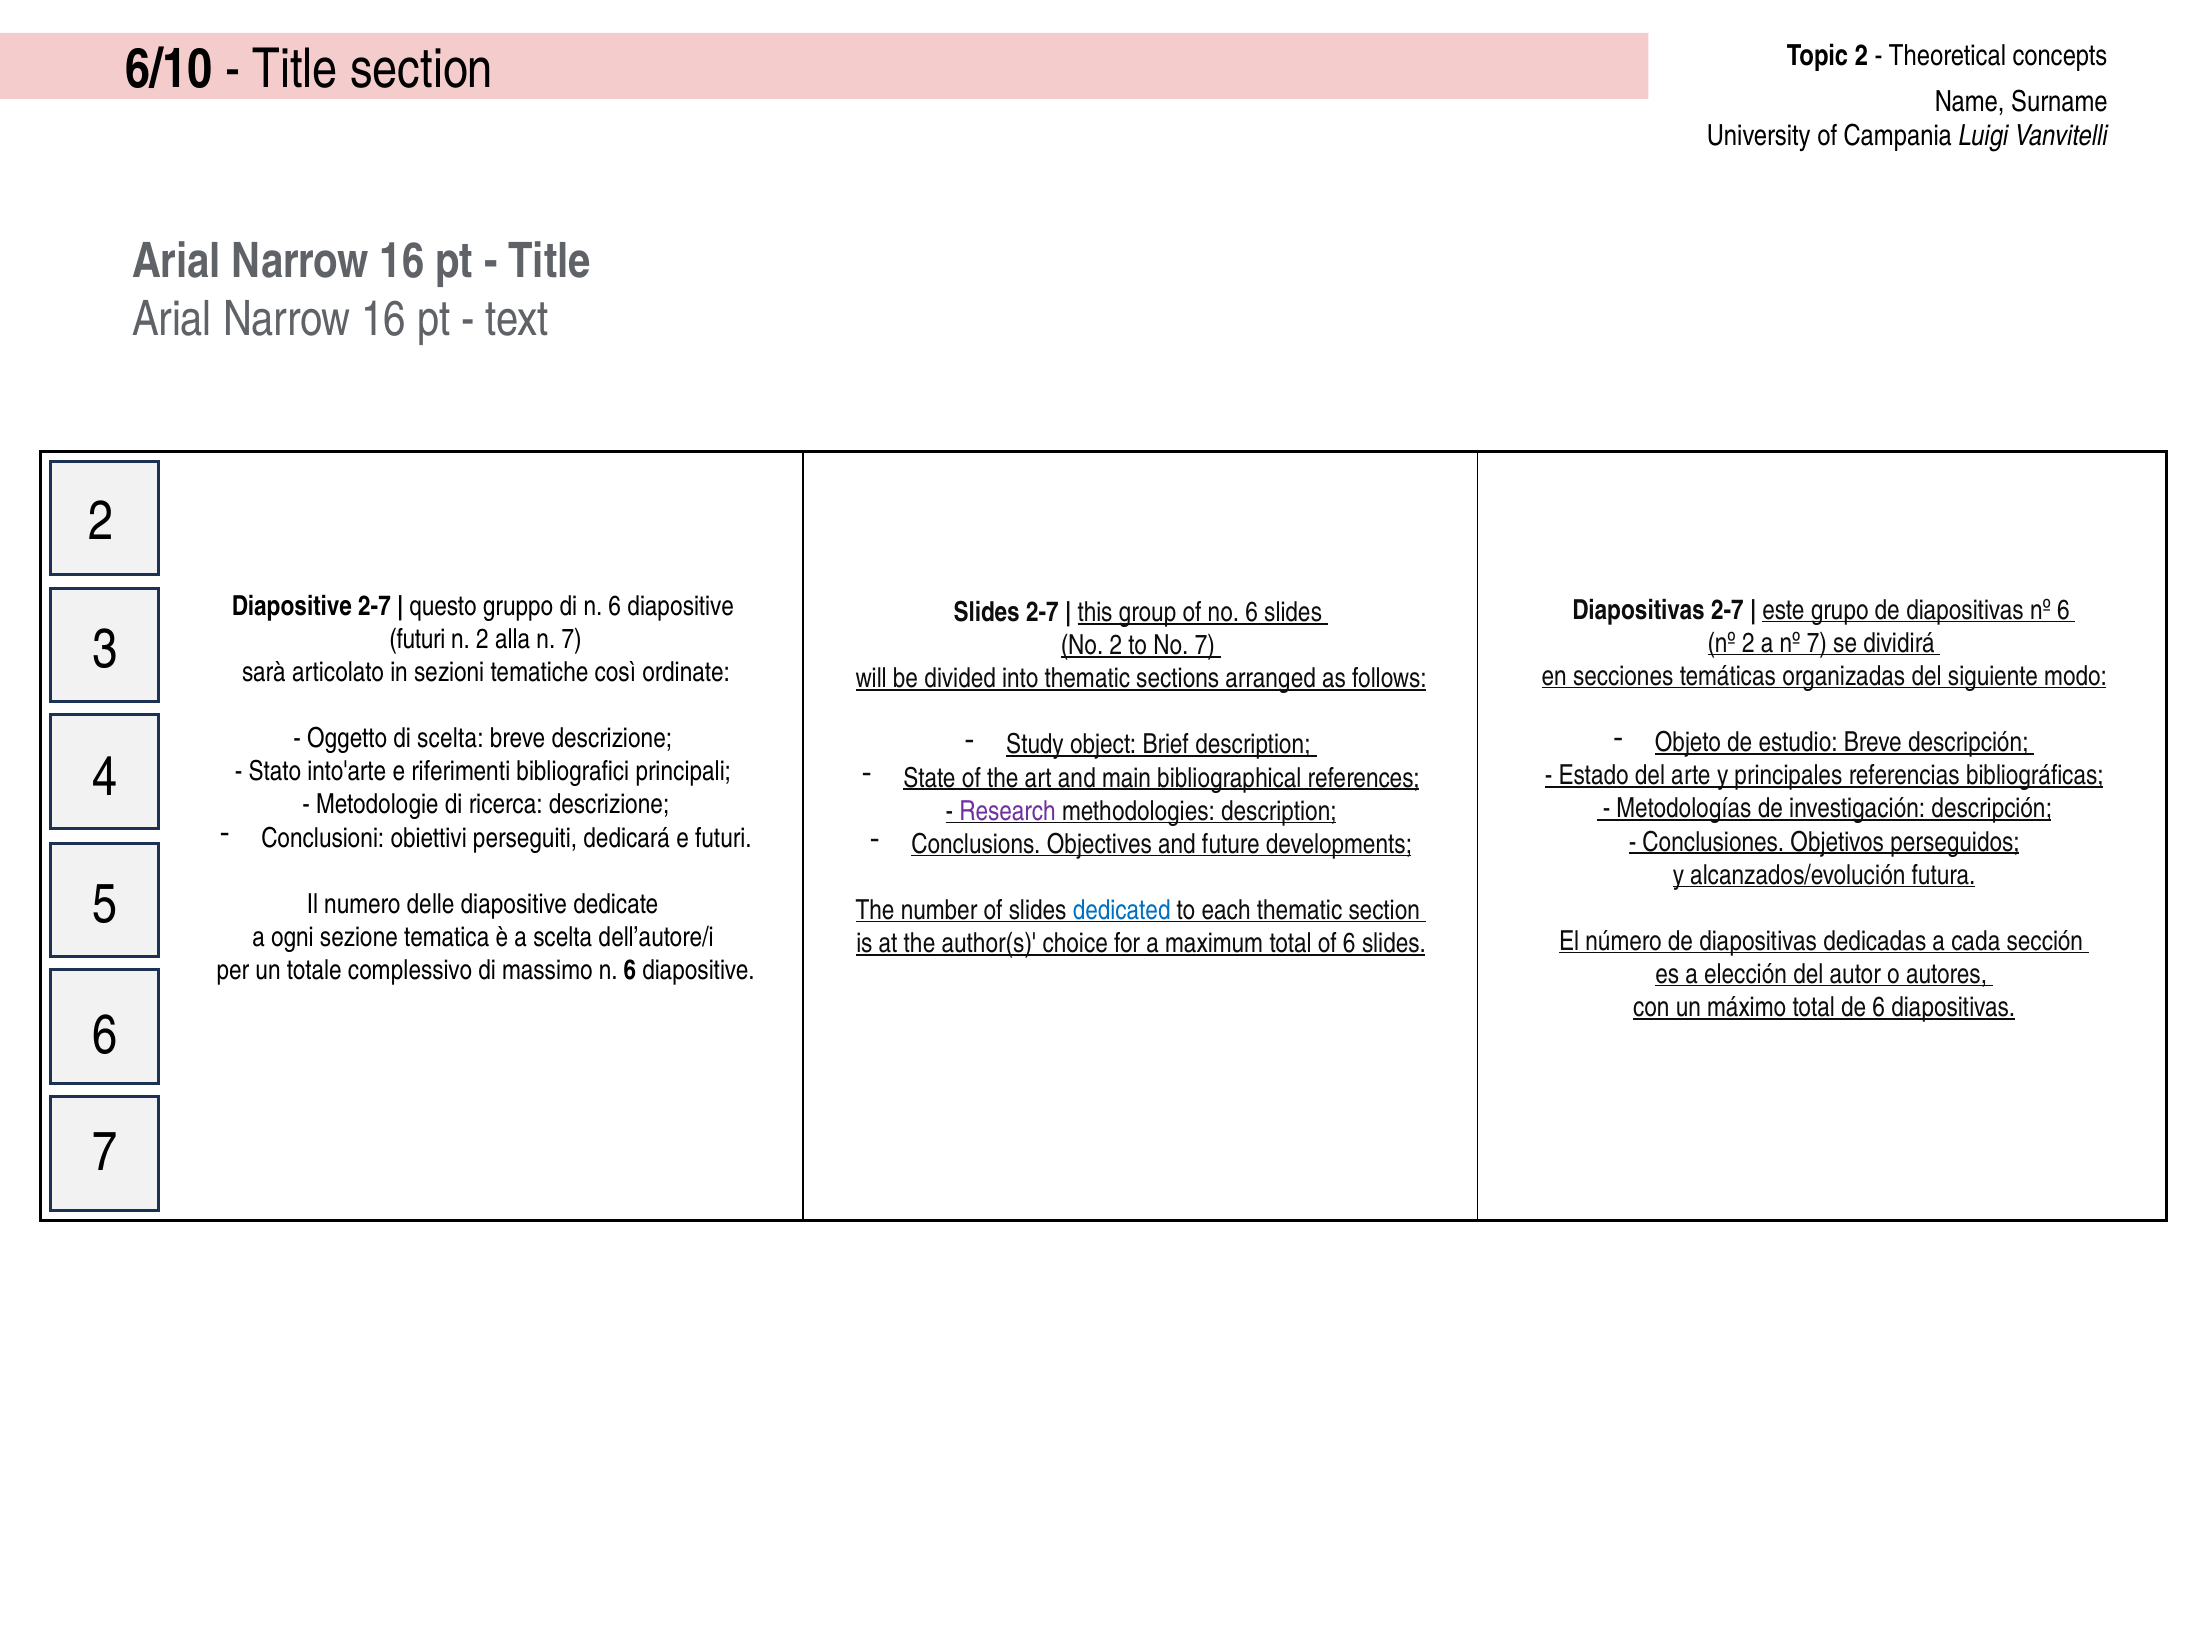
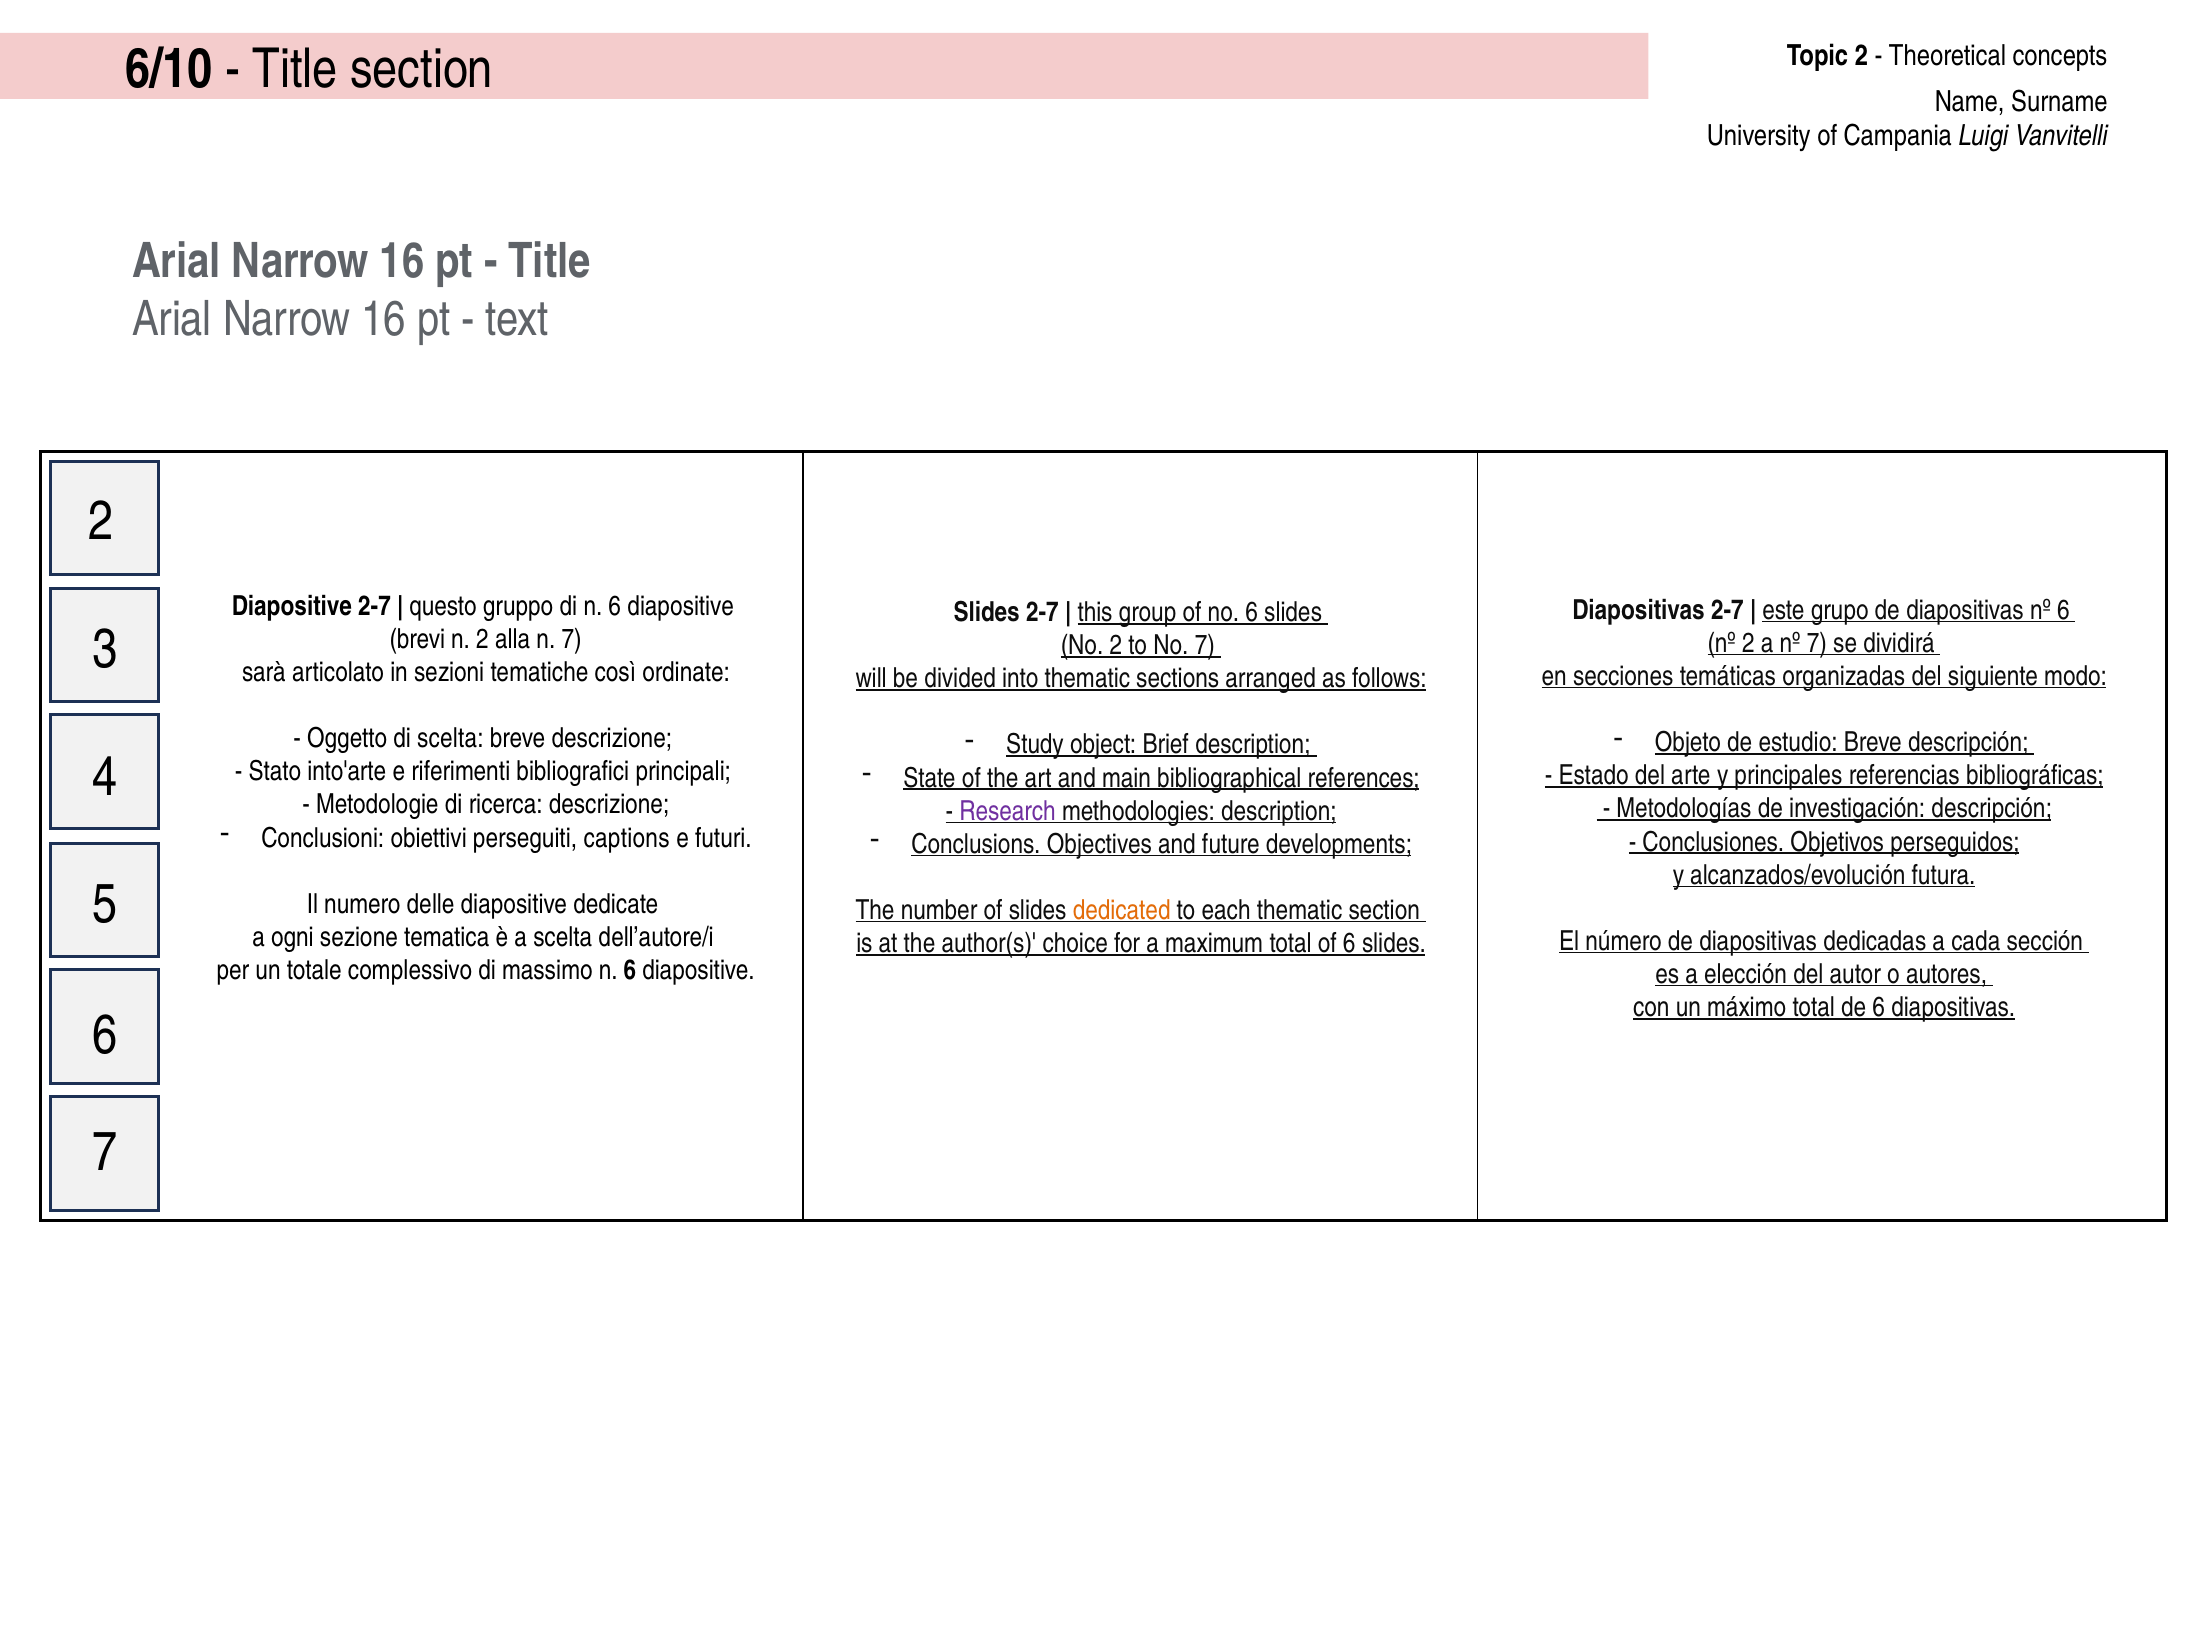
futuri: futuri -> brevi (417, 639)
dedicará: dedicará -> captions (627, 838)
dedicated colour: blue -> orange (1122, 910)
